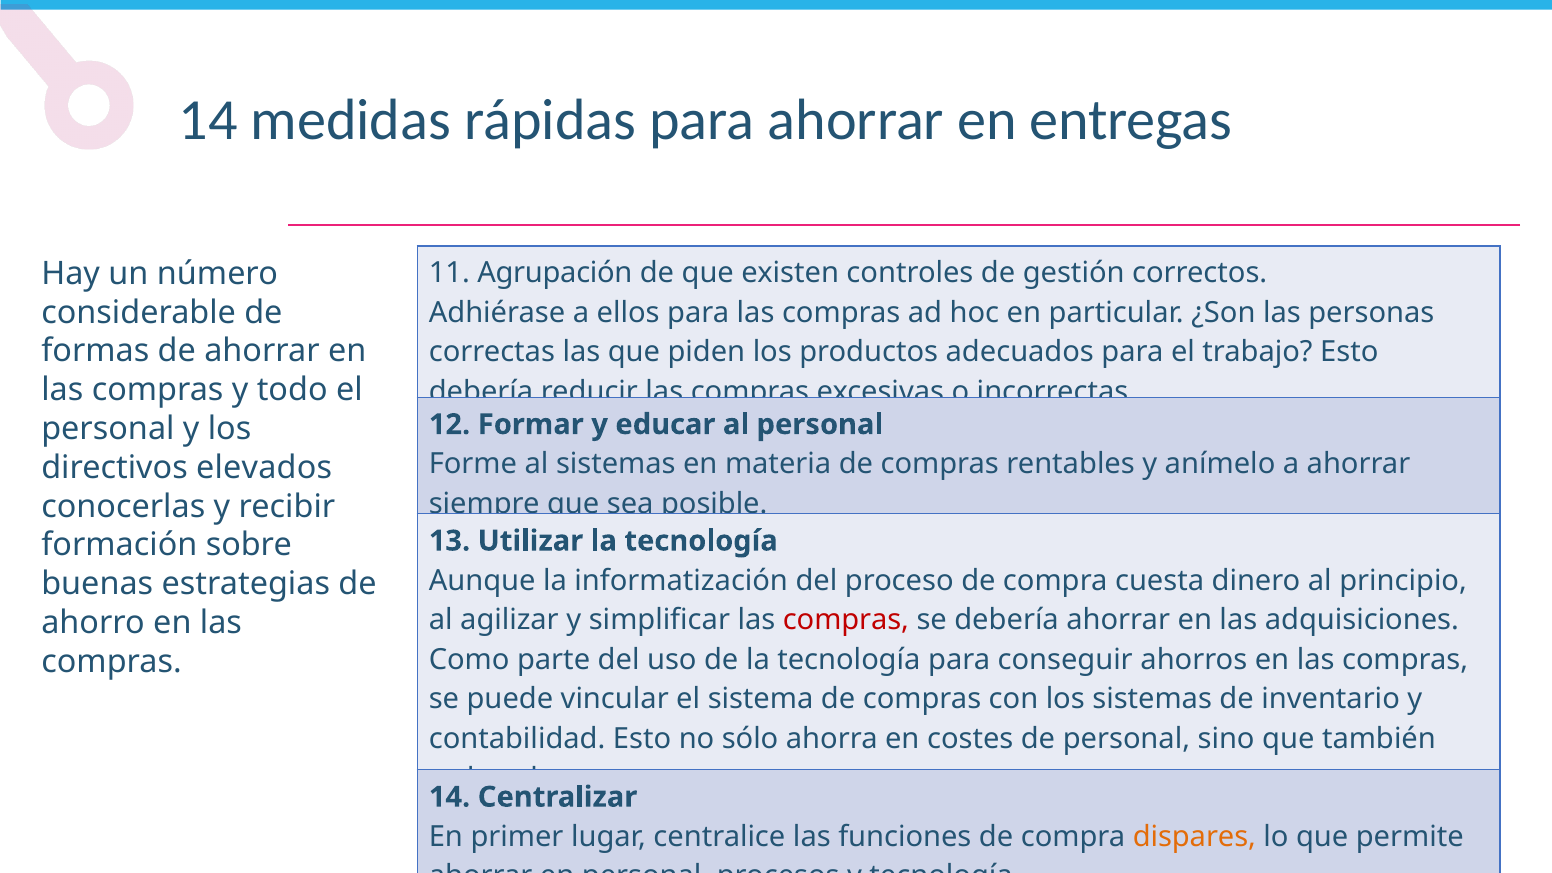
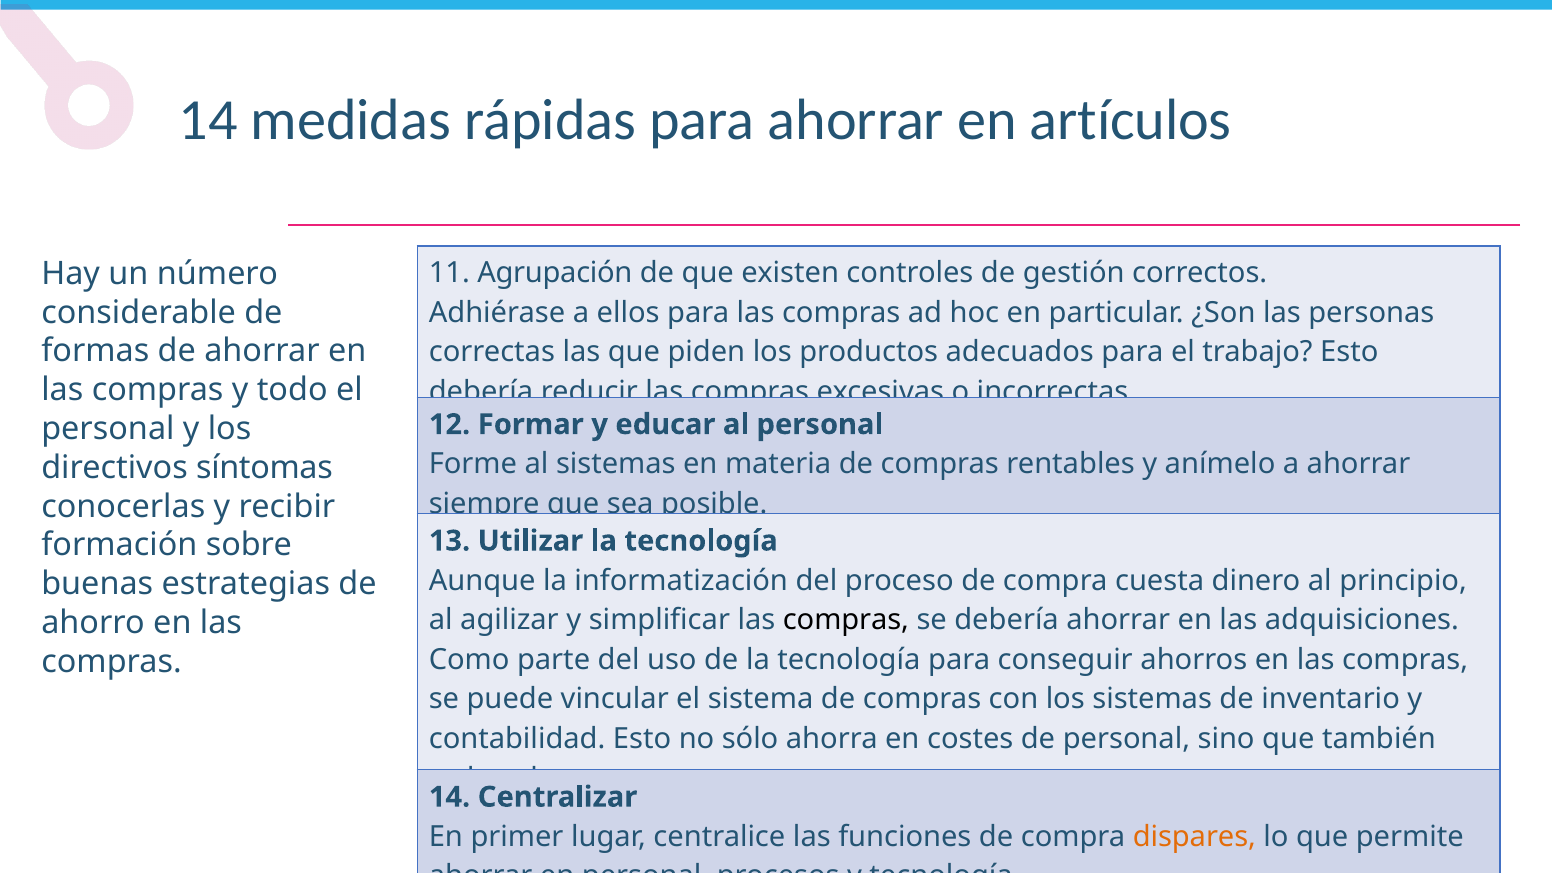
entregas: entregas -> artículos (1131, 120)
elevados: elevados -> síntomas (264, 468)
compras colour: red -> black (846, 620)
